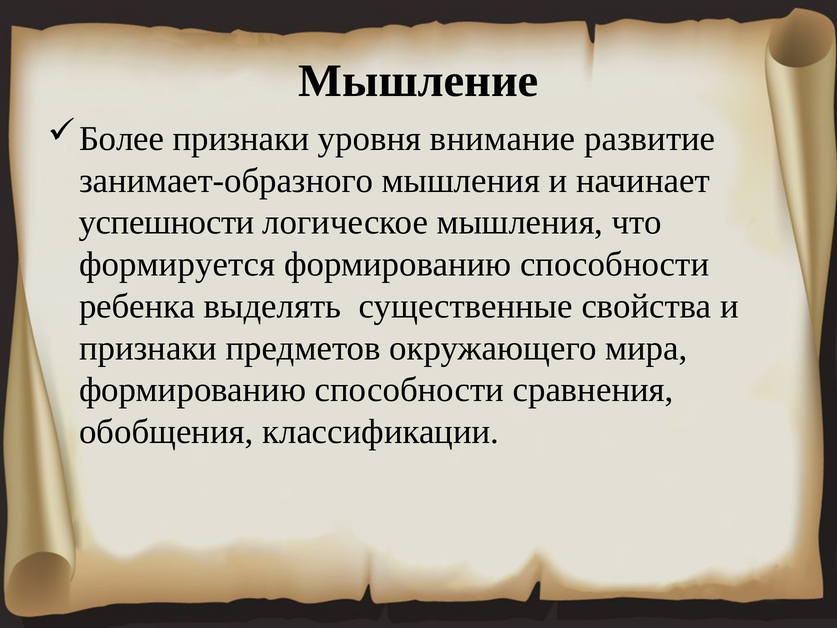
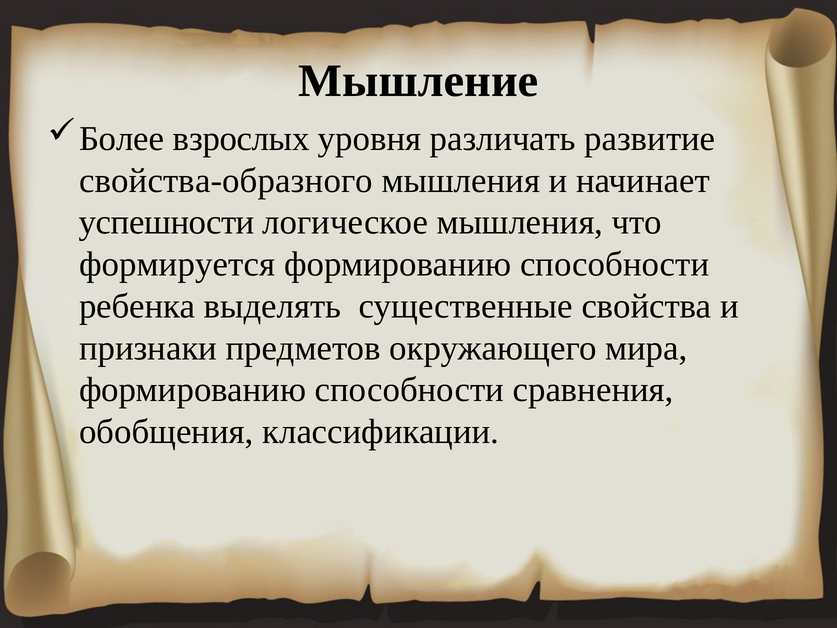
признаки: признаки -> взрослых (241, 139)
внимание: внимание -> различать (503, 139)
занимает-образного: занимает-образного -> свойства-образного (226, 181)
